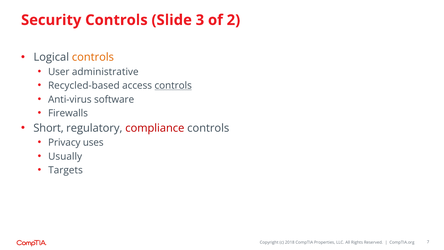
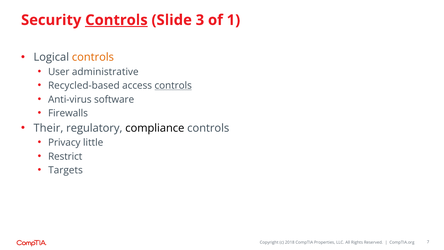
Controls underline: none -> present (116, 20)
2: 2 -> 1 (233, 20)
Short: Short -> Their (48, 128)
compliance colour: red -> black (155, 128)
uses: uses -> little (93, 142)
Usually: Usually -> Restrict (65, 156)
